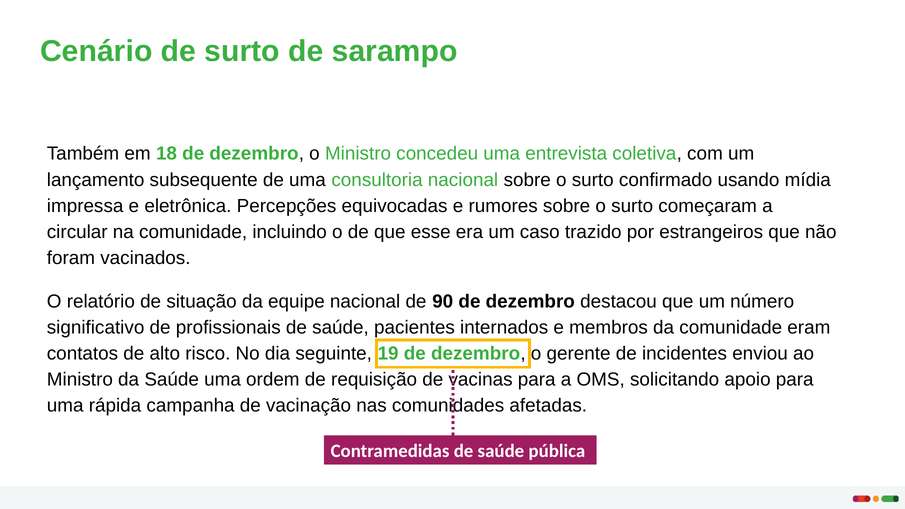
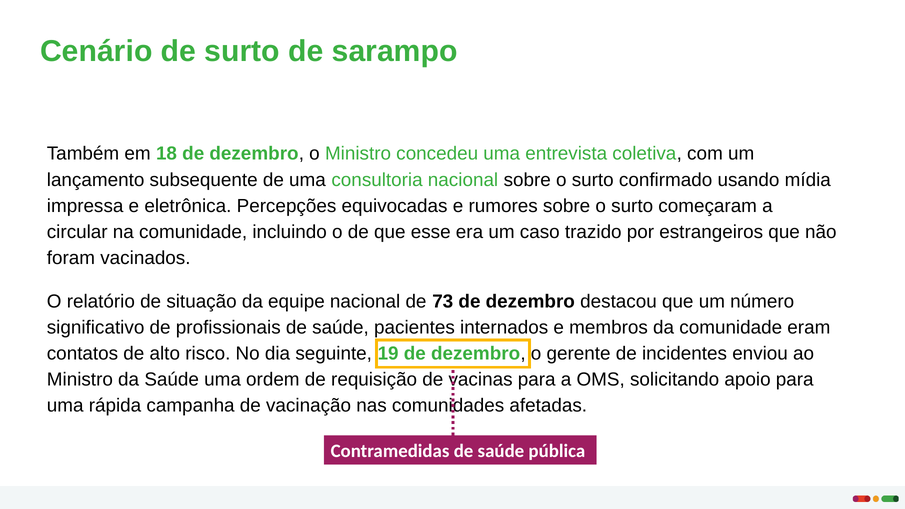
90: 90 -> 73 (443, 301)
